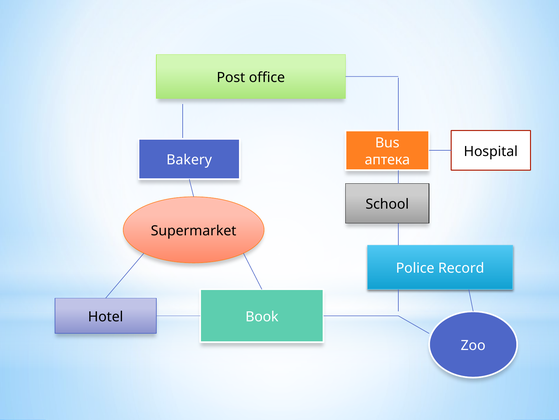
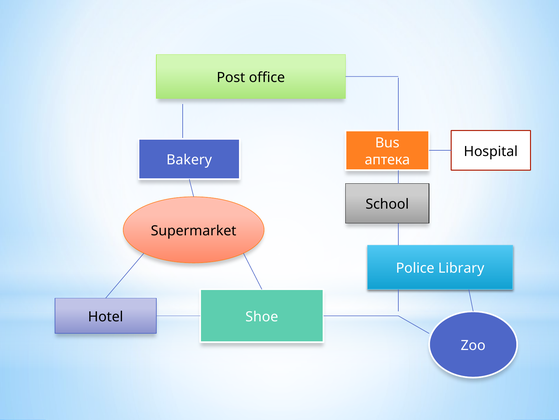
Record: Record -> Library (461, 268)
Book: Book -> Shoe (262, 316)
